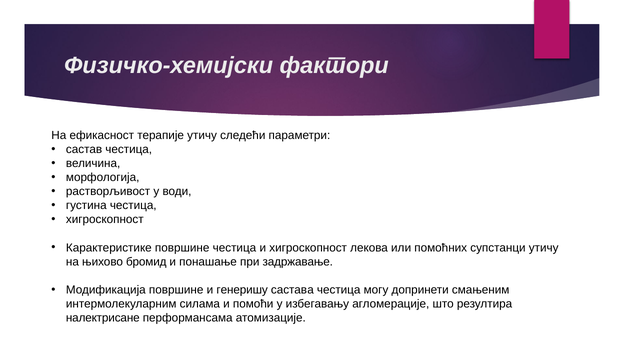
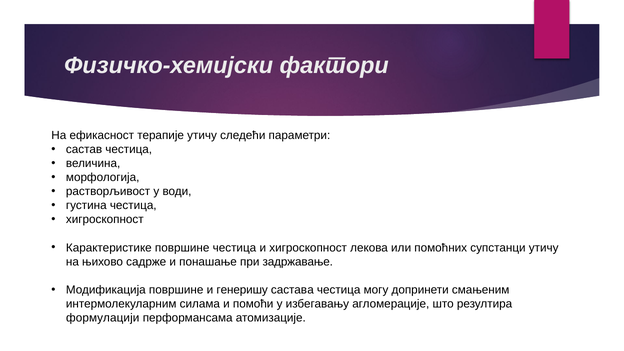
бромид: бромид -> садрже (146, 262)
налектрисане: налектрисане -> формулацији (103, 318)
